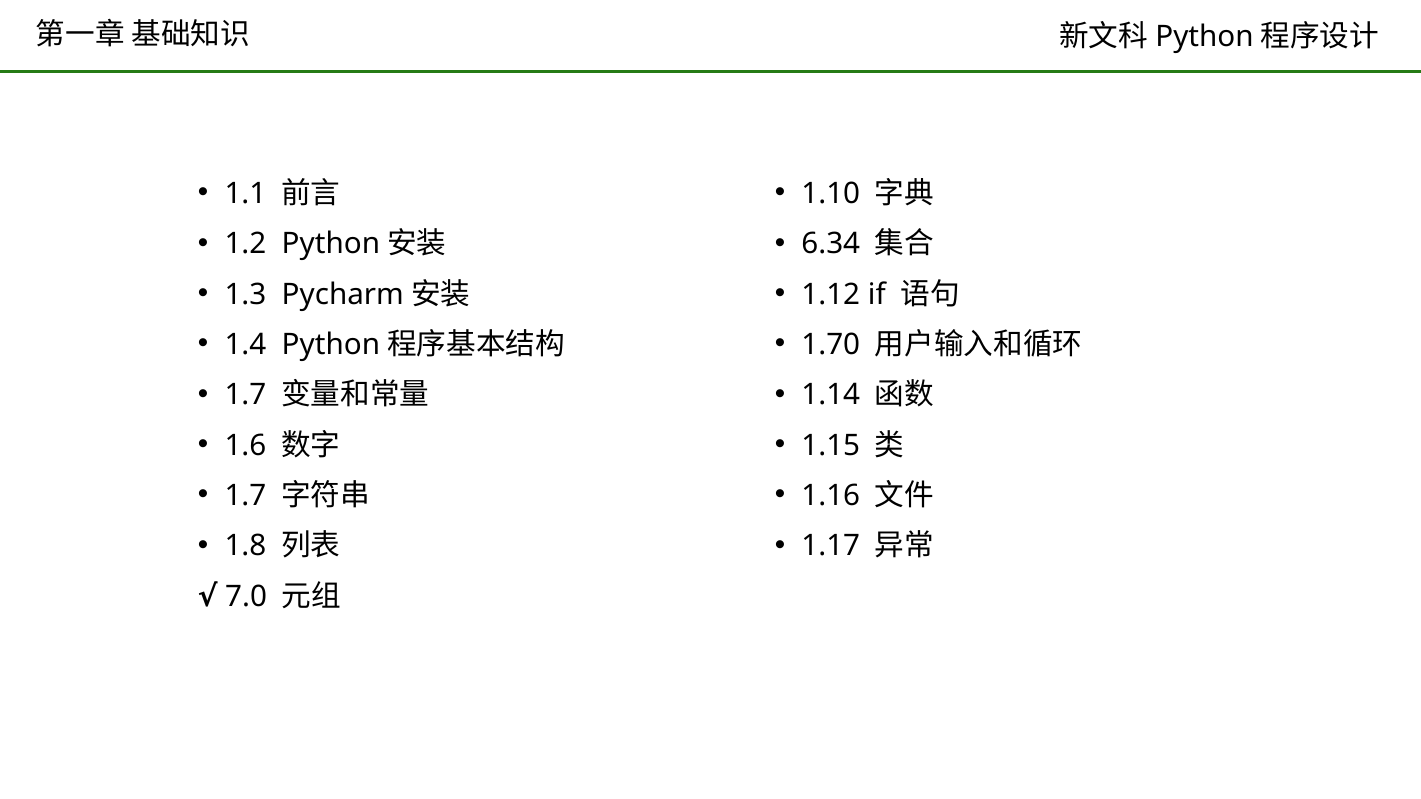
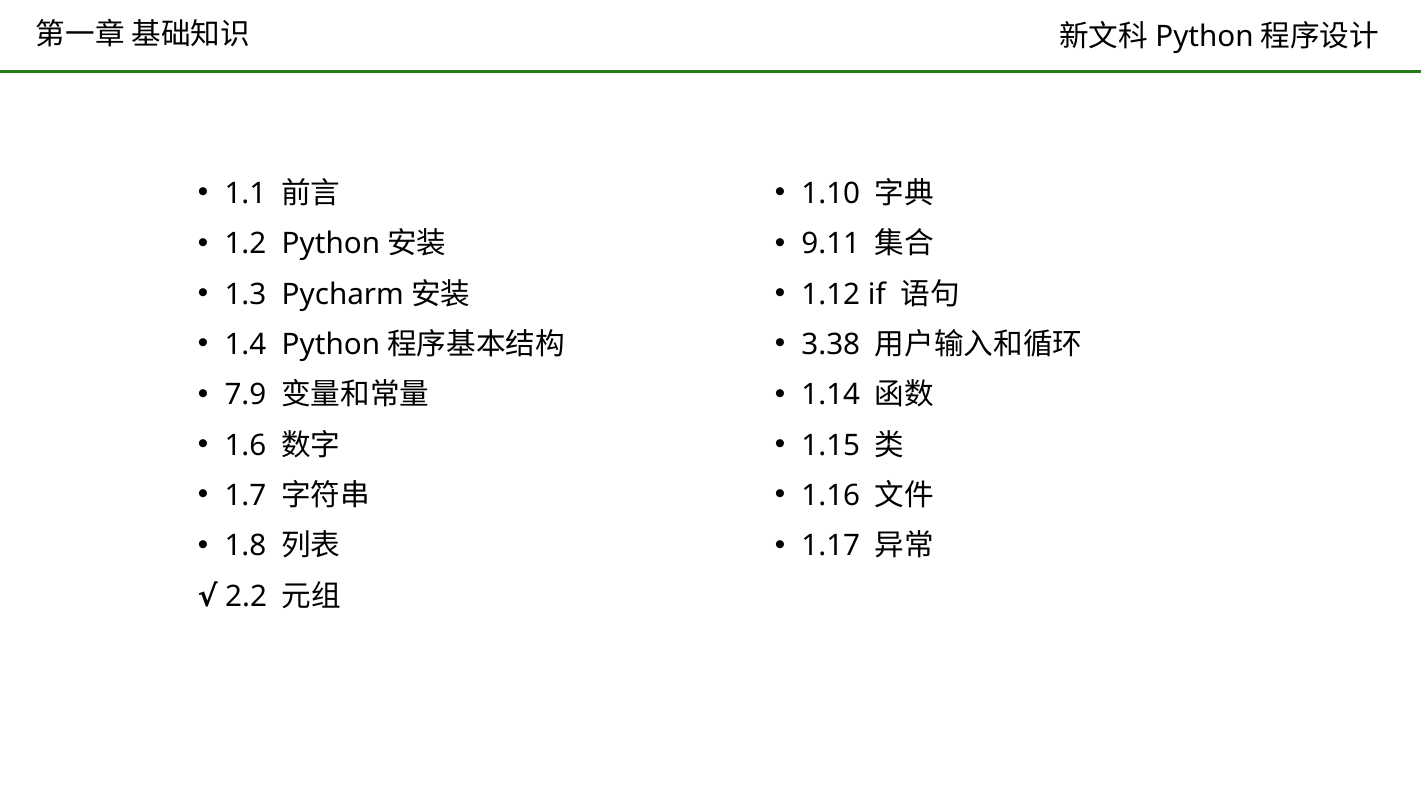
6.34: 6.34 -> 9.11 (831, 244)
1.70: 1.70 -> 3.38 (831, 345)
1.7: 1.7 -> 7.9 (245, 395)
7.0: 7.0 -> 2.2 (246, 597)
